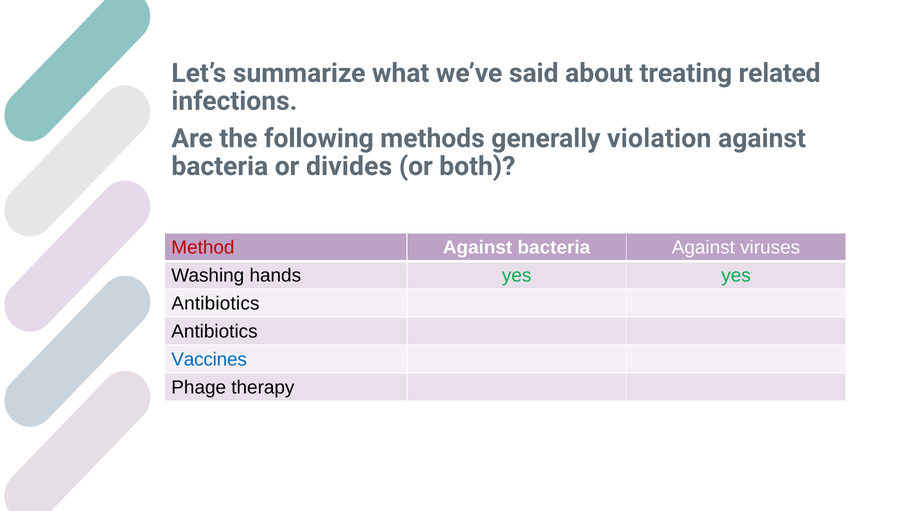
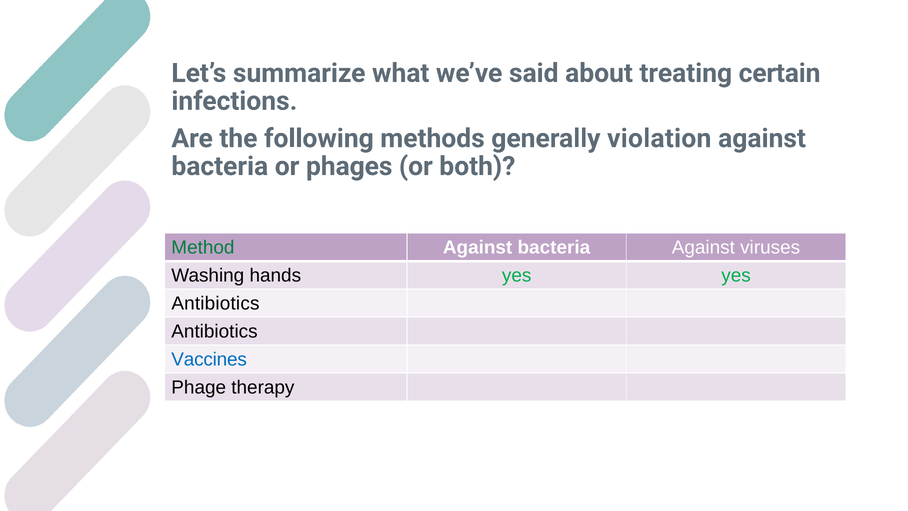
related: related -> certain (780, 73)
divides: divides -> phages (349, 166)
Method colour: red -> green (203, 247)
